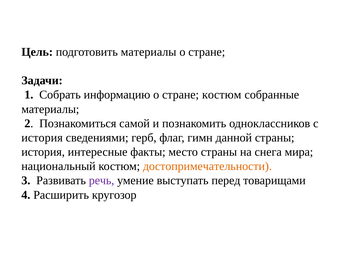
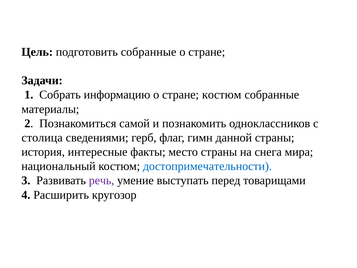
подготовить материалы: материалы -> собранные (149, 52)
история: история -> столица (42, 138)
достопримечательности colour: orange -> blue (207, 166)
